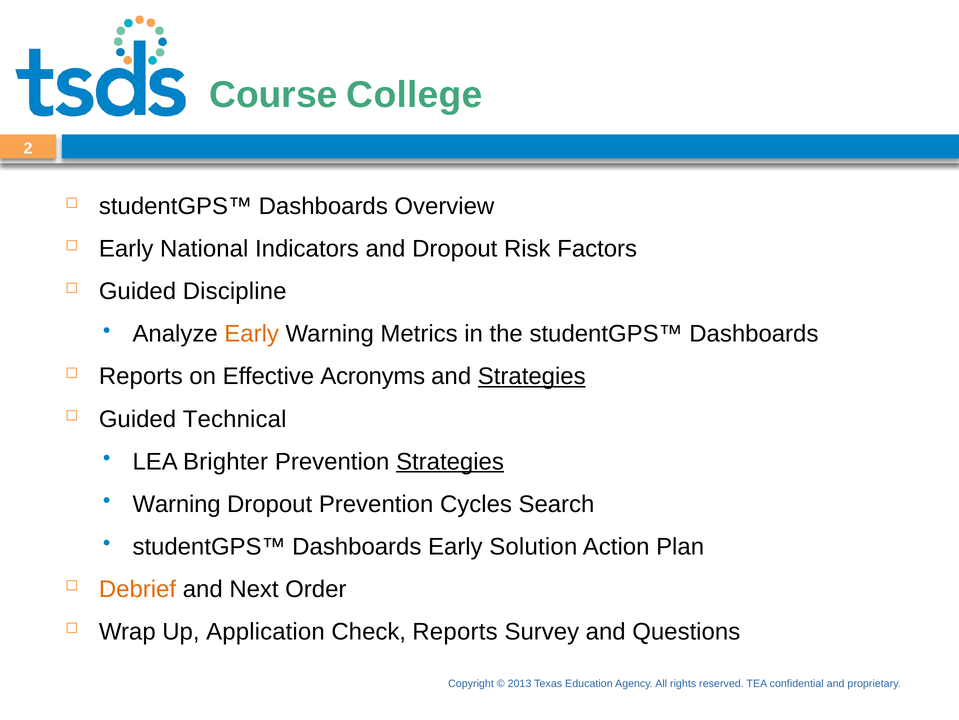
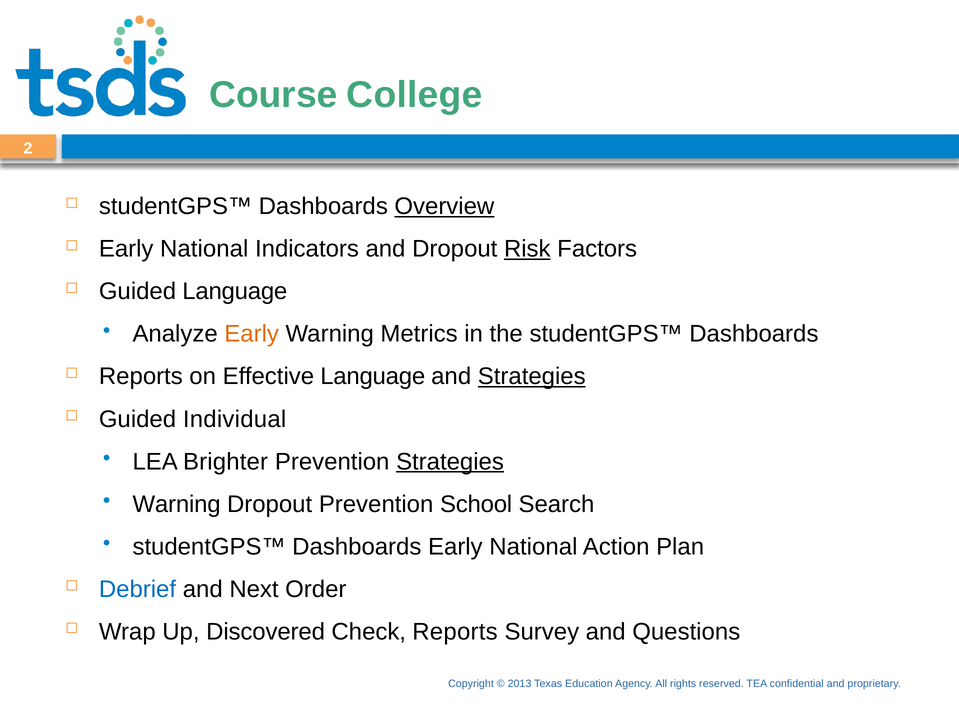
Overview underline: none -> present (444, 206)
Risk underline: none -> present (527, 249)
Guided Discipline: Discipline -> Language (235, 291)
Effective Acronyms: Acronyms -> Language (373, 376)
Technical: Technical -> Individual (235, 419)
Cycles: Cycles -> School (476, 504)
Dashboards Early Solution: Solution -> National (533, 546)
Debrief colour: orange -> blue (138, 589)
Application: Application -> Discovered (266, 631)
